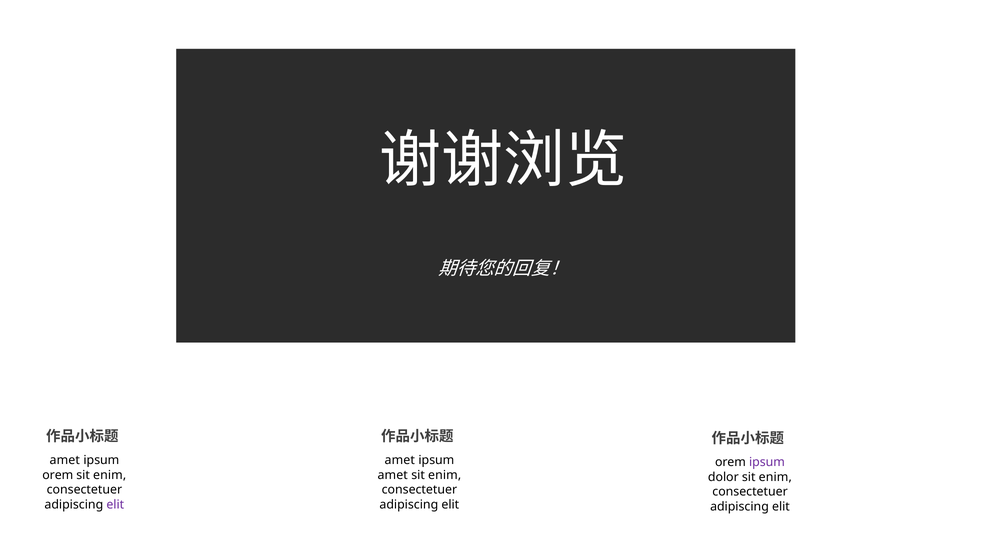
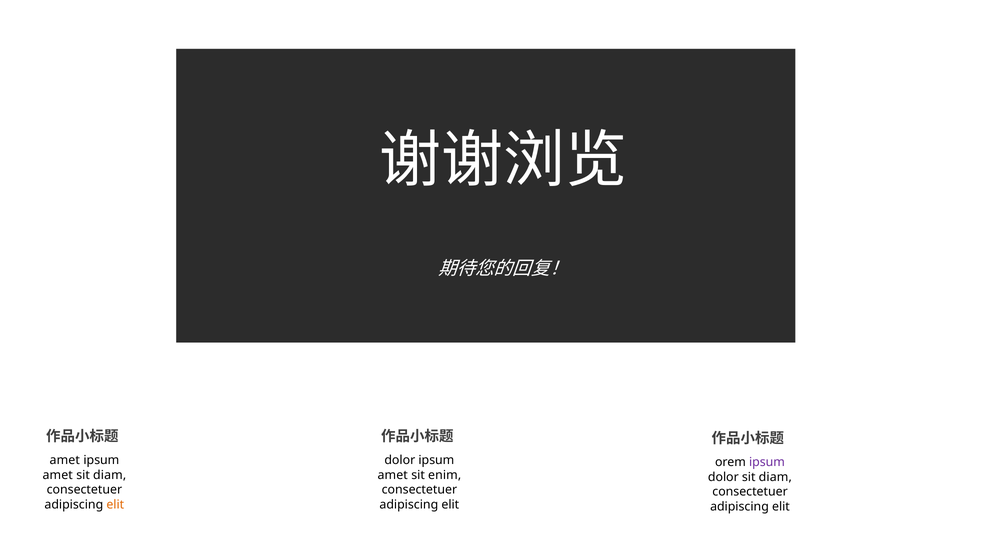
amet: amet -> dolor (400, 460)
orem: orem -> amet (58, 475)
enim: enim -> diam (110, 475)
dolor sit enim: enim -> diam (775, 477)
elit colour: purple -> orange (115, 505)
